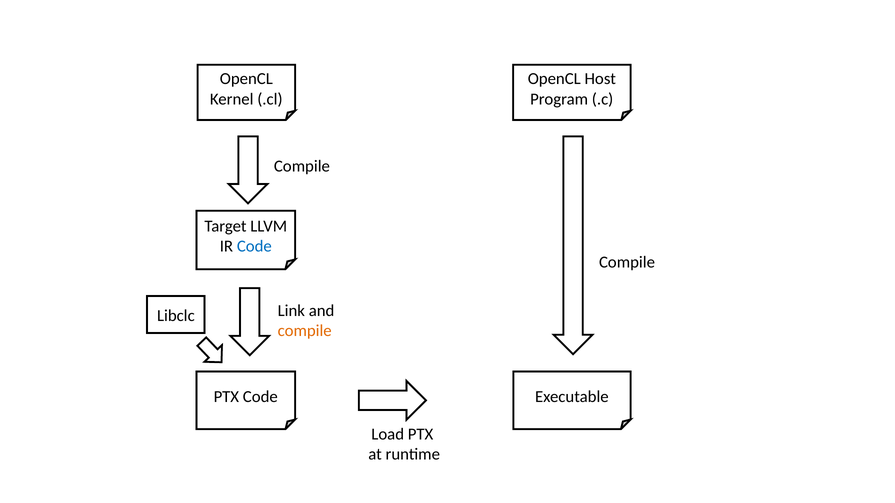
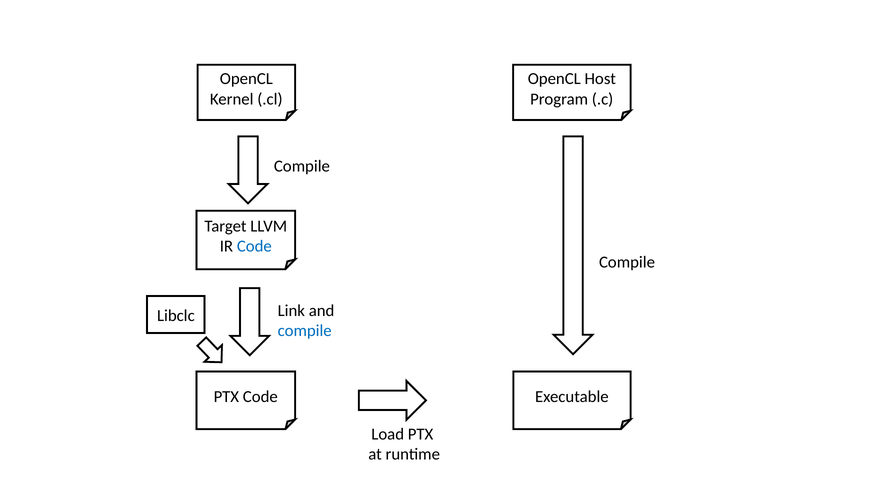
compile colour: orange -> blue (305, 331)
